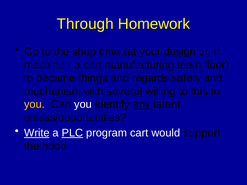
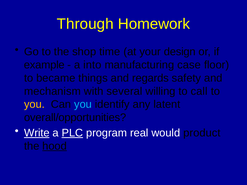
machine: machine -> example (44, 65)
a cart: cart -> into (92, 65)
team: team -> case (189, 65)
this: this -> call (199, 91)
you colour: white -> light blue (83, 105)
any underline: present -> none (142, 105)
unless/opportunities: unless/opportunities -> overall/opportunities (75, 118)
program cart: cart -> real (139, 133)
support: support -> product (202, 133)
hood underline: none -> present (55, 146)
